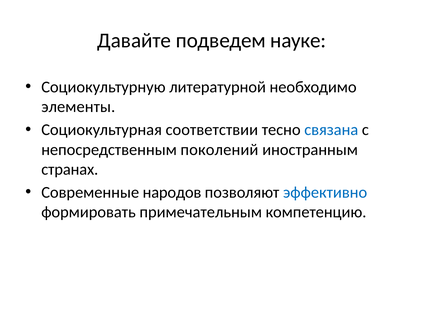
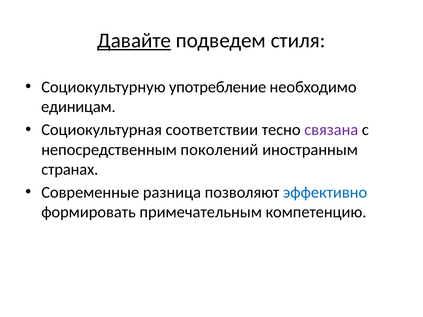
Давайте underline: none -> present (134, 41)
науке: науке -> стиля (298, 41)
литературной: литературной -> употребление (218, 87)
элементы: элементы -> единицам (78, 107)
связана colour: blue -> purple (331, 130)
народов: народов -> разница (172, 193)
